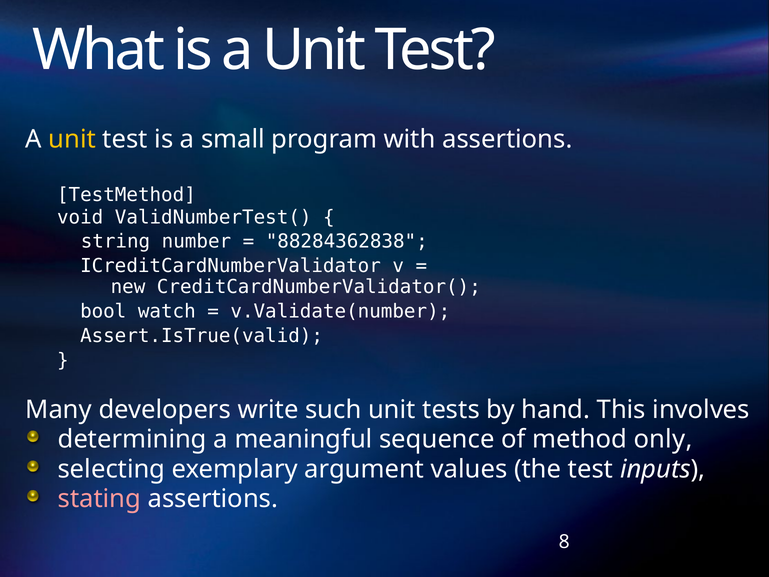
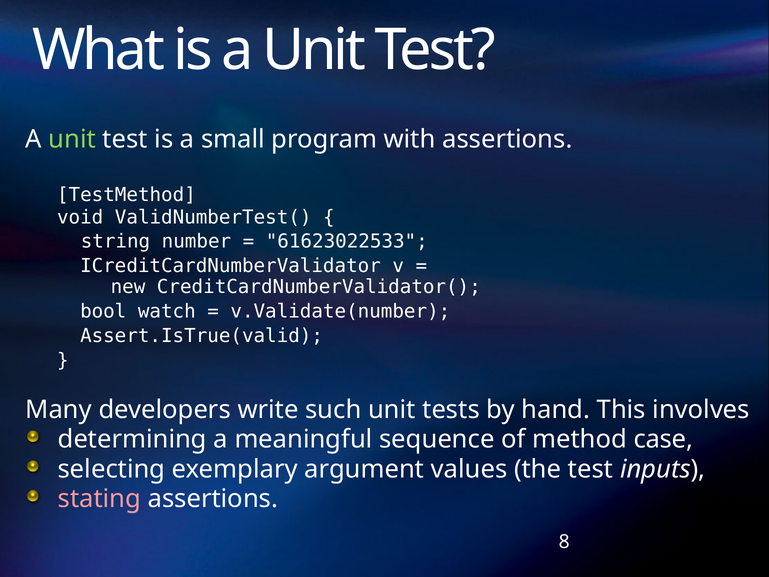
unit colour: yellow -> light green (72, 139)
88284362838: 88284362838 -> 61623022533 (347, 241)
only: only -> case (663, 439)
